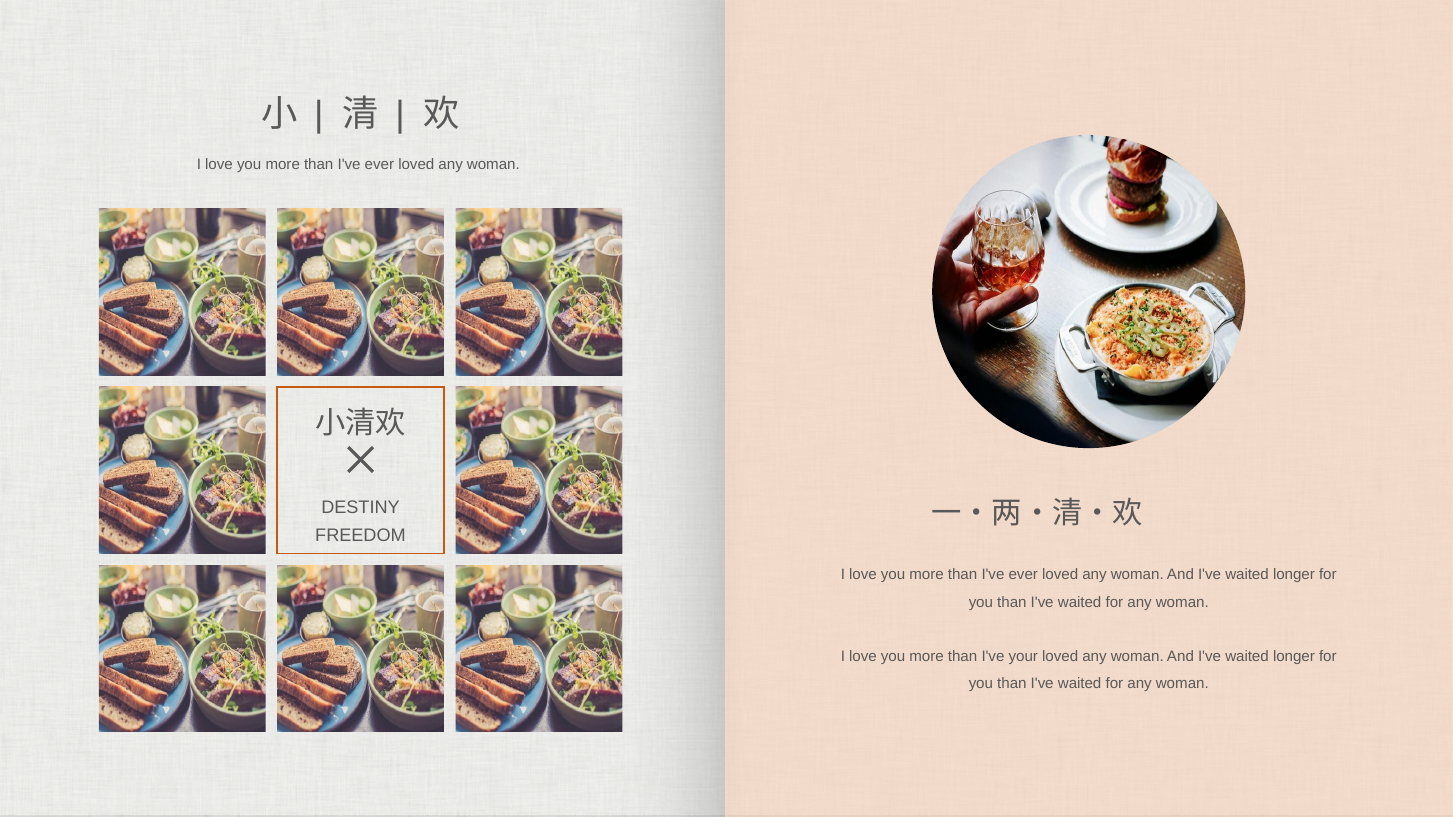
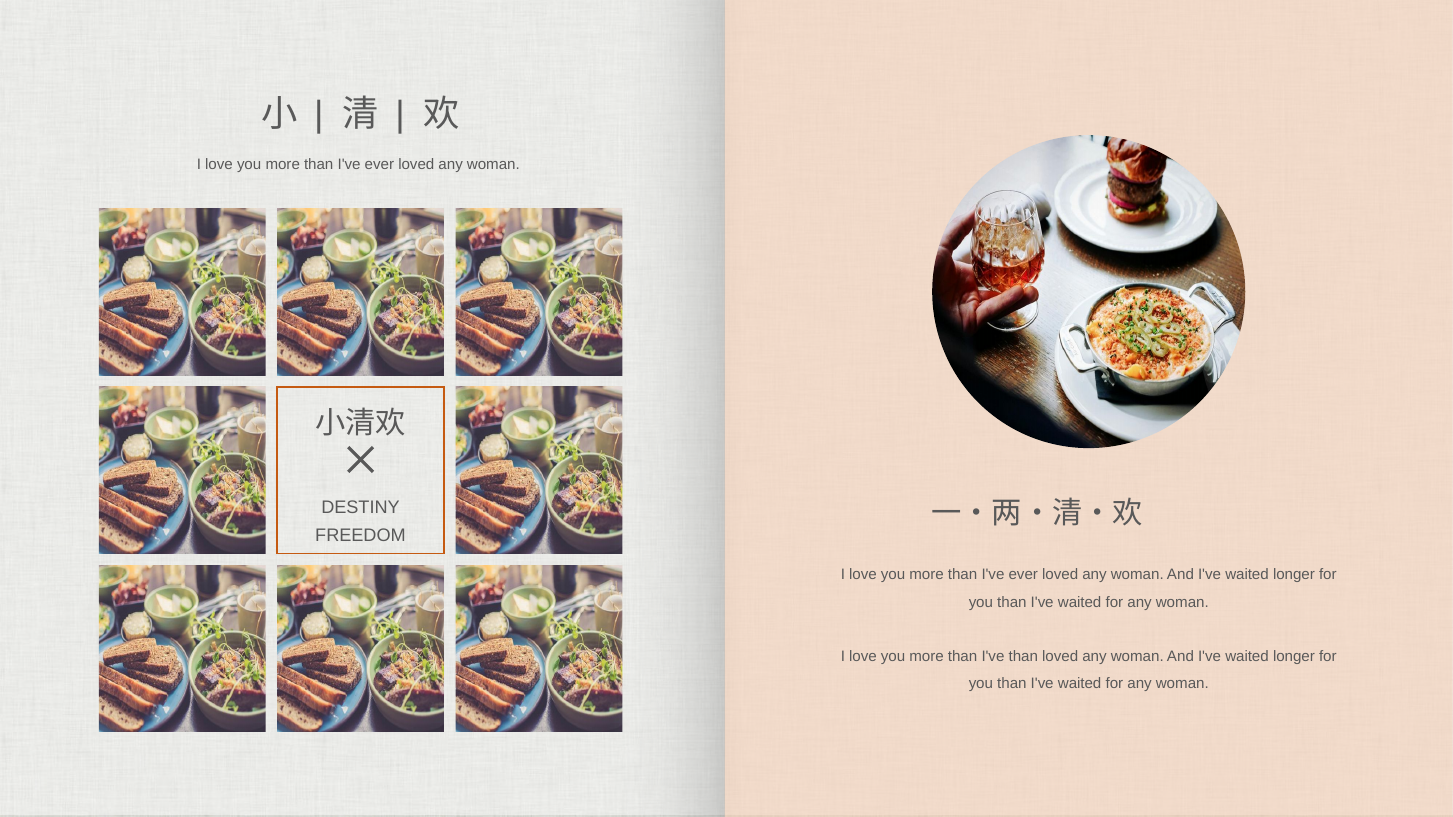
I've your: your -> than (1023, 657)
